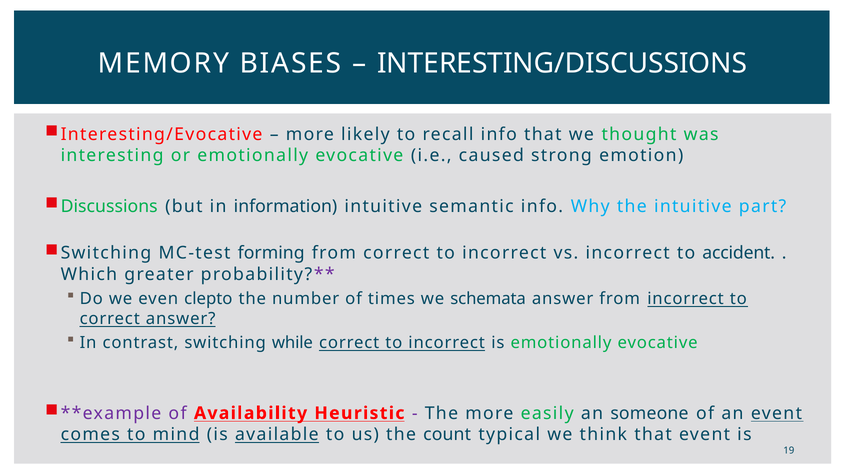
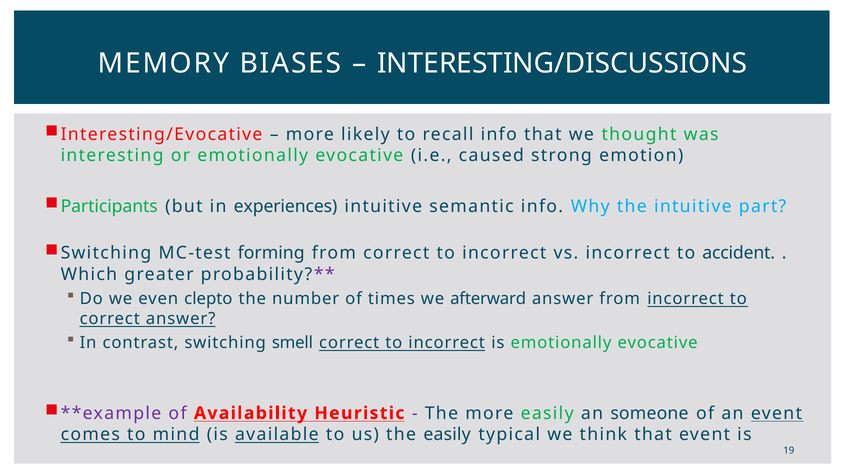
Discussions: Discussions -> Participants (109, 206)
information: information -> experiences (286, 206)
schemata: schemata -> afterward (488, 299)
while: while -> smell (292, 343)
the count: count -> easily (447, 434)
